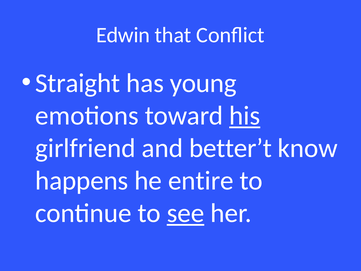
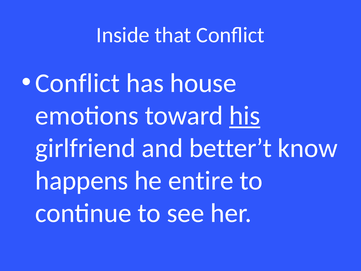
Edwin: Edwin -> Inside (123, 35)
Straight: Straight -> Conflict (78, 83)
young: young -> house (203, 83)
see underline: present -> none (186, 213)
